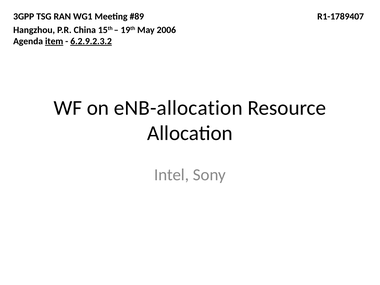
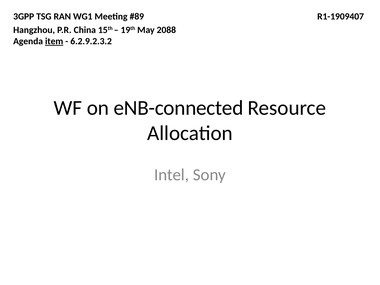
R1-1789407: R1-1789407 -> R1-1909407 (341, 17)
2006: 2006 -> 2088 (166, 30)
6.2.9.2.3.2 underline: present -> none (91, 41)
eNB-allocation: eNB-allocation -> eNB-connected (178, 108)
